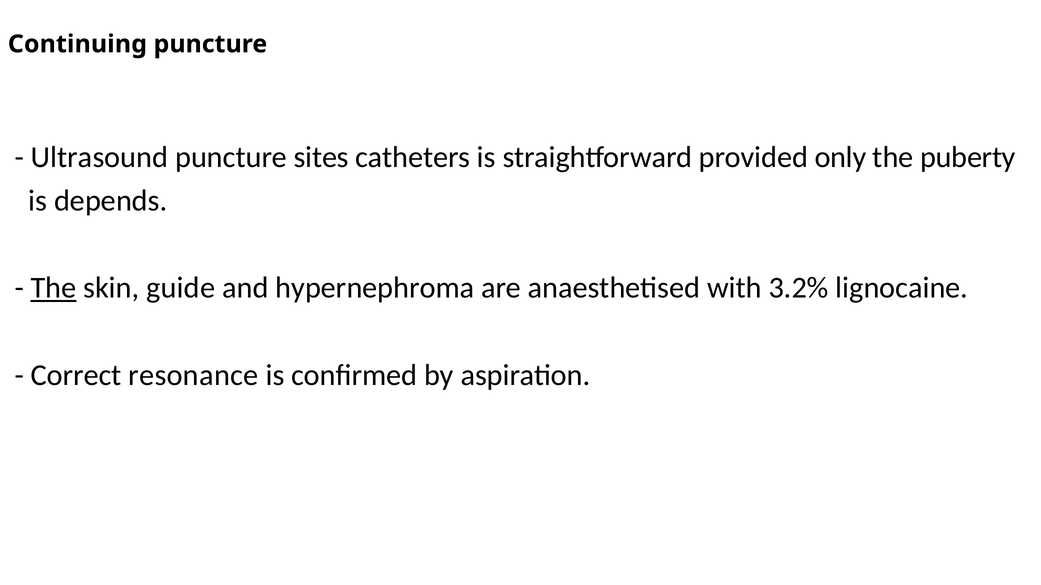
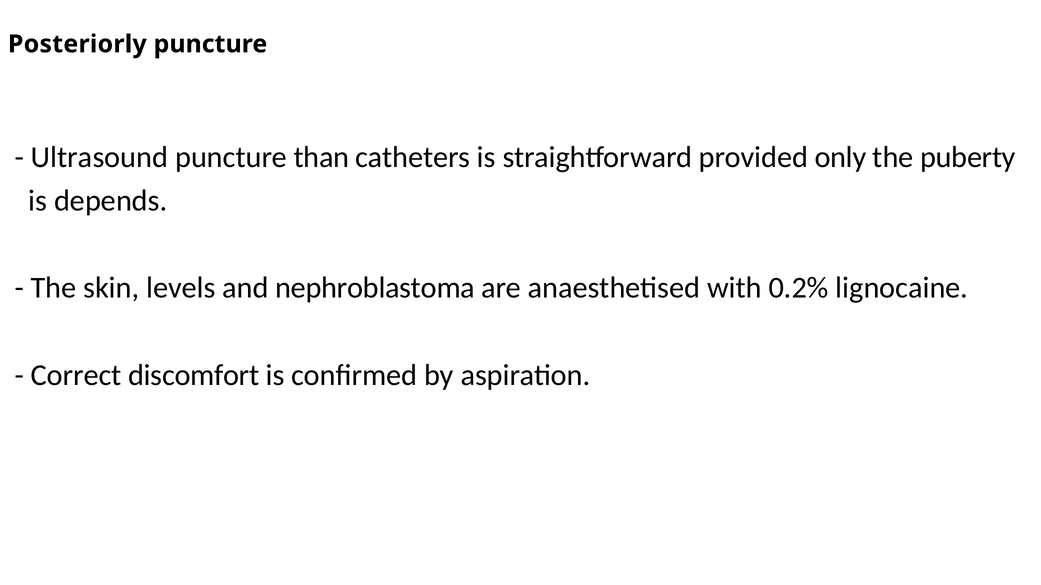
Continuing: Continuing -> Posteriorly (77, 44)
sites: sites -> than (321, 157)
The underline: present -> none (54, 288)
guide: guide -> levels (181, 288)
hypernephroma: hypernephroma -> nephroblastoma (375, 288)
3.2%: 3.2% -> 0.2% (799, 288)
resonance: resonance -> discomfort (194, 375)
